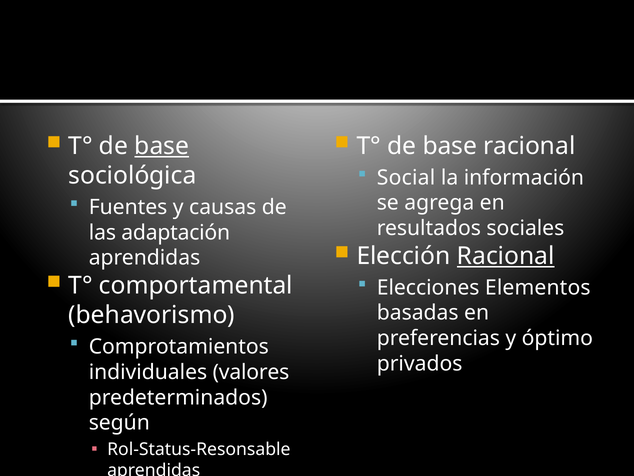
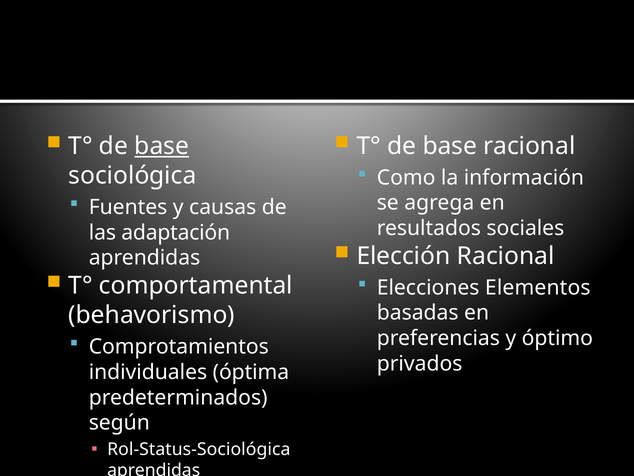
Social: Social -> Como (406, 177)
Racional underline: present -> none (506, 256)
valores: valores -> óptima (251, 372)
Rol-Status-Resonsable: Rol-Status-Resonsable -> Rol-Status-Sociológica (199, 449)
